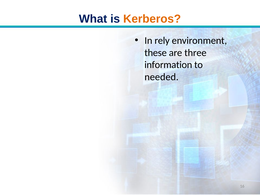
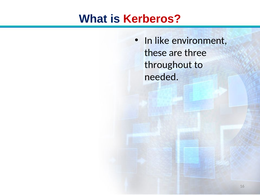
Kerberos colour: orange -> red (152, 19)
rely: rely -> like (162, 41)
information: information -> throughout (168, 65)
